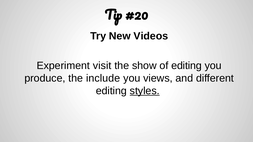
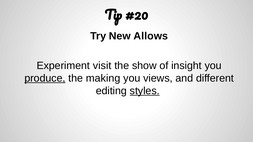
Videos: Videos -> Allows (151, 36)
of editing: editing -> insight (186, 66)
produce underline: none -> present (45, 78)
include: include -> making (103, 78)
